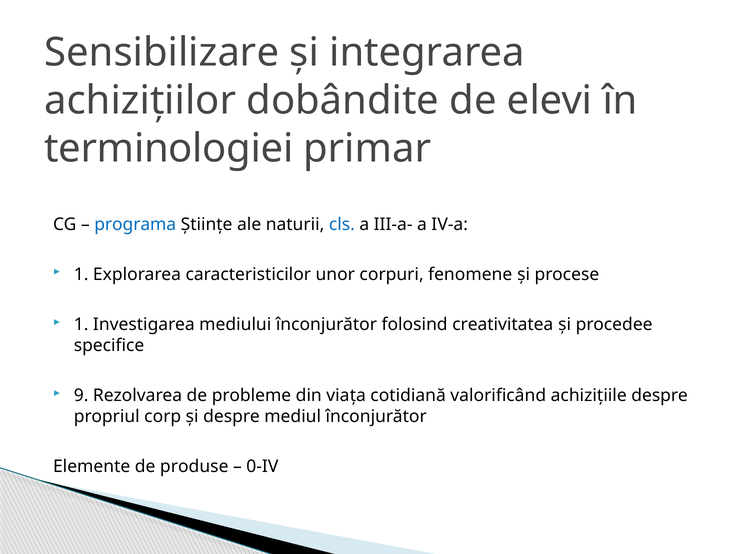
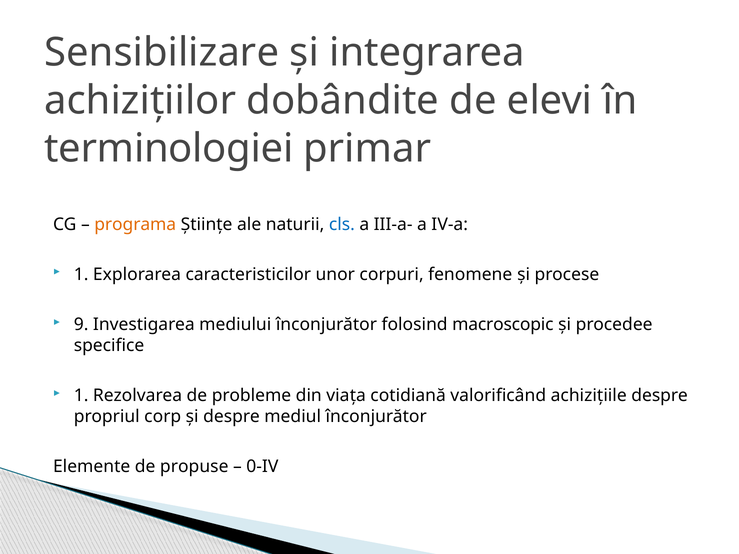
programa colour: blue -> orange (135, 224)
1: 1 -> 9 (81, 325)
creativitatea: creativitatea -> macroscopic (503, 325)
9: 9 -> 1 (81, 396)
produse: produse -> propuse (194, 467)
